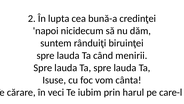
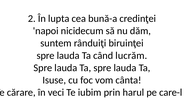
menirii: menirii -> lucrăm (131, 55)
